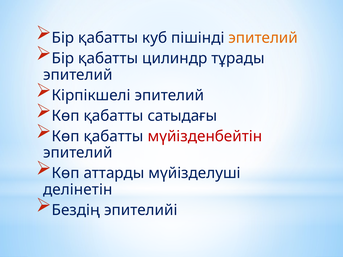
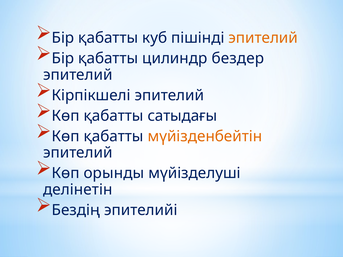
тұрады: тұрады -> бездер (238, 58)
мүйізденбейтін colour: red -> orange (205, 136)
аттарды: аттарды -> орынды (114, 173)
